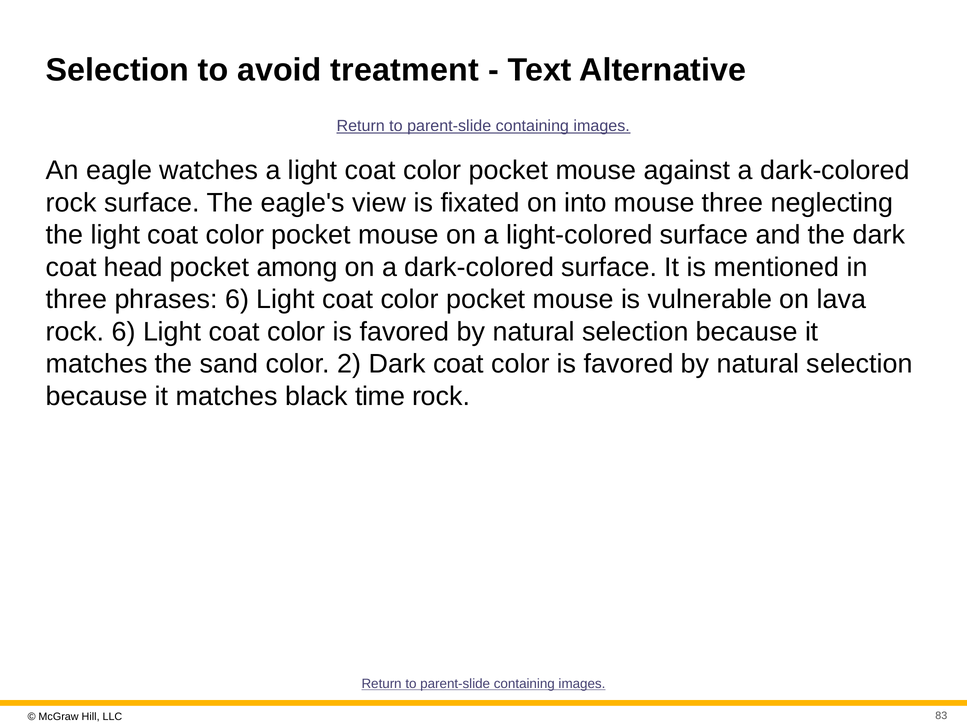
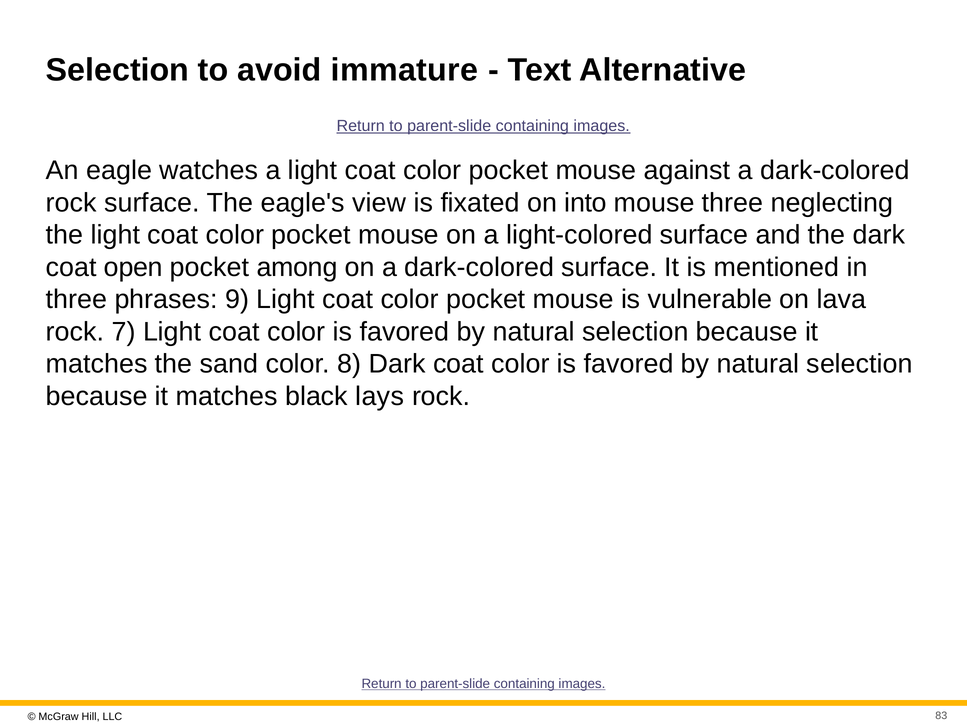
treatment: treatment -> immature (405, 70)
head: head -> open (133, 267)
phrases 6: 6 -> 9 (237, 300)
rock 6: 6 -> 7 (124, 332)
2: 2 -> 8 (349, 364)
time: time -> lays (380, 396)
